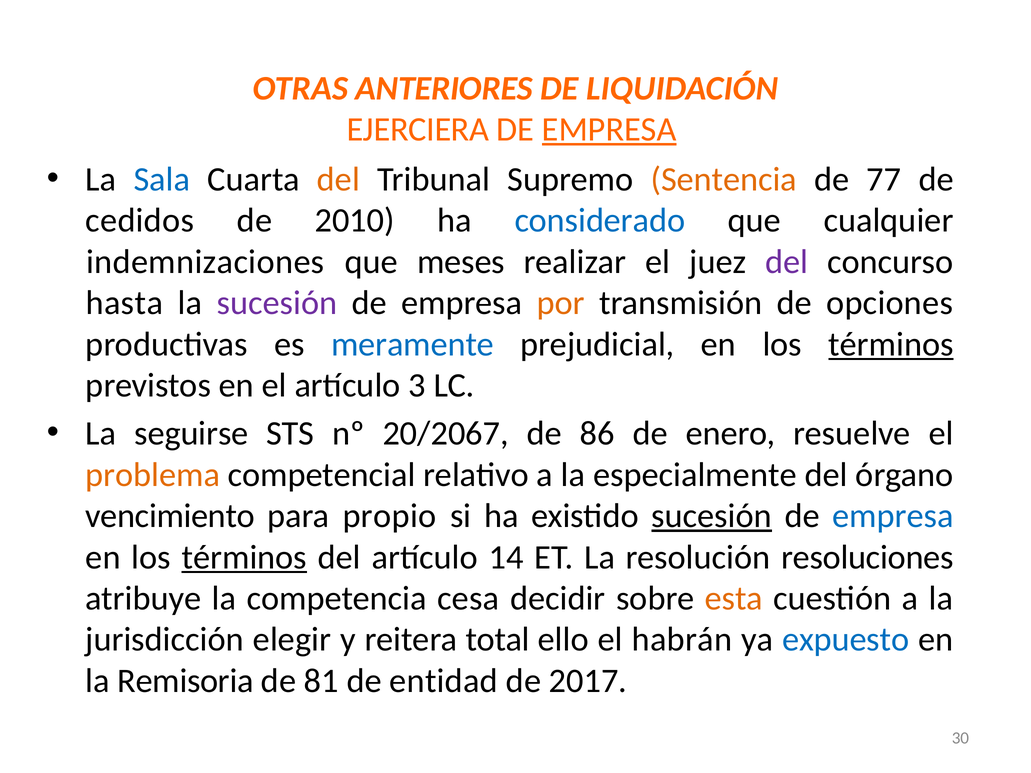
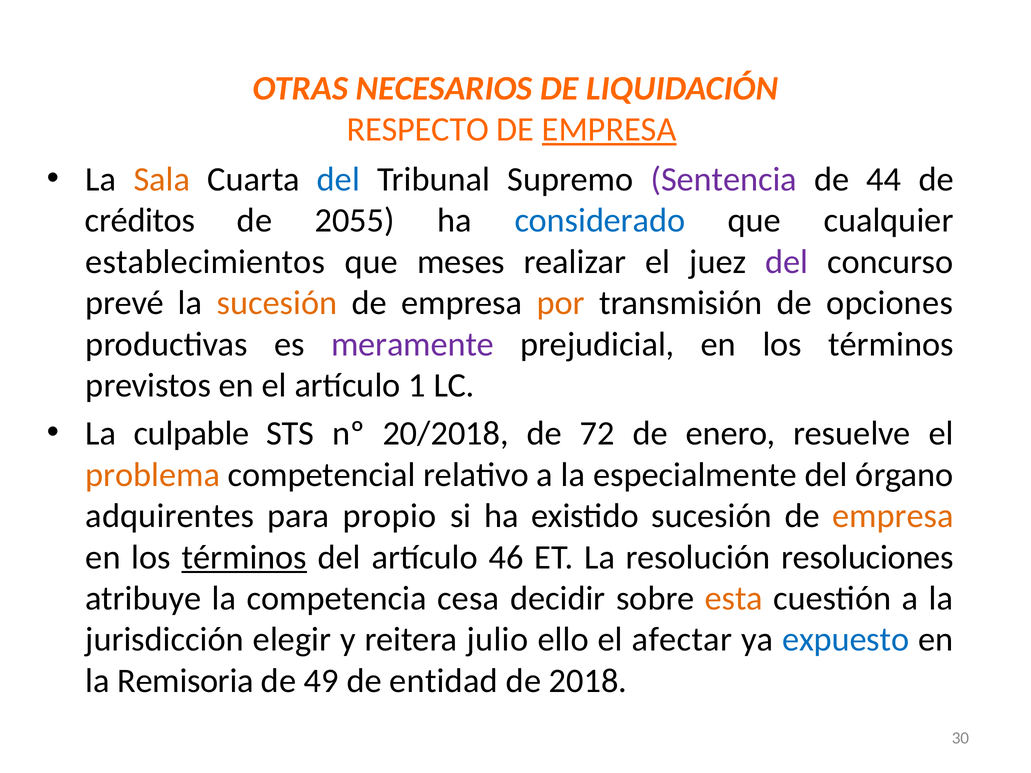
ANTERIORES: ANTERIORES -> NECESARIOS (444, 88)
EJERCIERA: EJERCIERA -> RESPECTO (418, 130)
Sala colour: blue -> orange (162, 179)
del colour: orange -> blue (338, 179)
Sentencia colour: orange -> purple (724, 179)
77: 77 -> 44 (884, 179)
cedidos: cedidos -> créditos (140, 221)
2010: 2010 -> 2055 (355, 221)
indemnizaciones: indemnizaciones -> establecimientos (205, 262)
hasta: hasta -> prevé (125, 303)
sucesión colour: purple -> orange (277, 303)
meramente colour: blue -> purple (413, 344)
términos underline: present -> none (891, 344)
3: 3 -> 1 (417, 386)
seguirse: seguirse -> culpable (191, 434)
20/2067: 20/2067 -> 20/2018 (446, 434)
86: 86 -> 72 (597, 434)
vencimiento: vencimiento -> adquirentes (170, 516)
sucesión underline: present -> none (712, 516)
empresa colour: blue -> orange (893, 516)
14: 14 -> 46 (506, 557)
total: total -> julio (497, 640)
habrán: habrán -> afectar (682, 640)
81: 81 -> 49 (321, 681)
2017: 2017 -> 2018 (588, 681)
